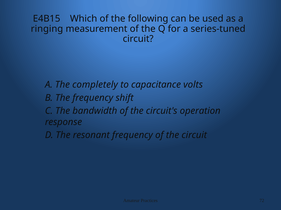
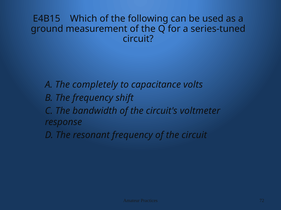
ringing: ringing -> ground (47, 29)
operation: operation -> voltmeter (200, 111)
